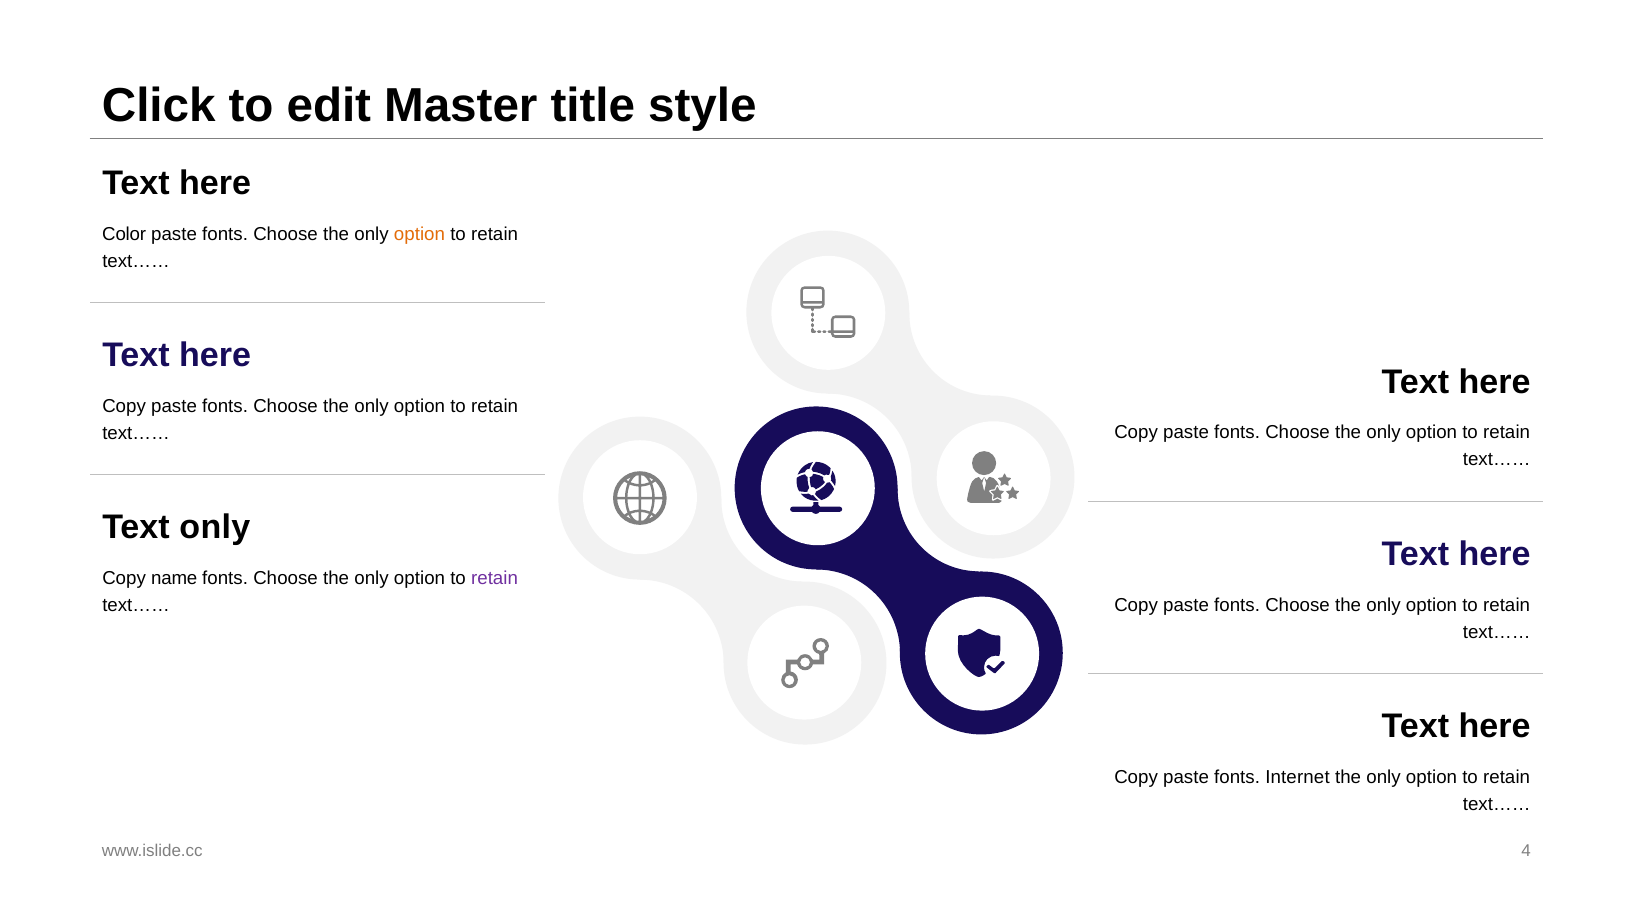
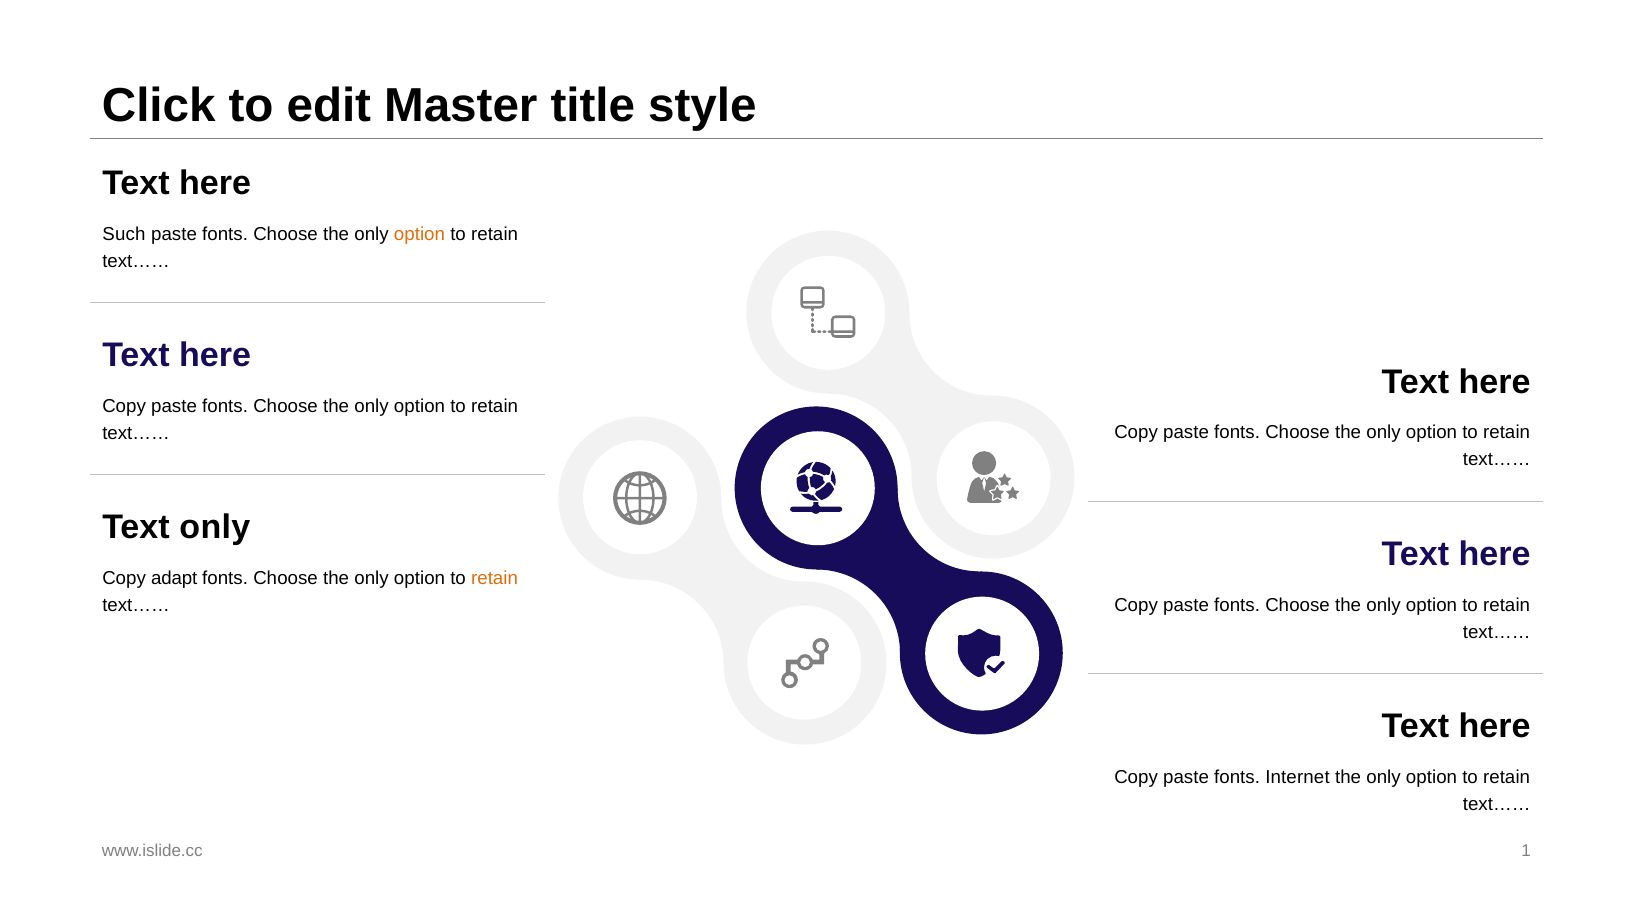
Color: Color -> Such (124, 234)
name: name -> adapt (174, 578)
retain colour: purple -> orange (495, 578)
4: 4 -> 1 (1526, 851)
